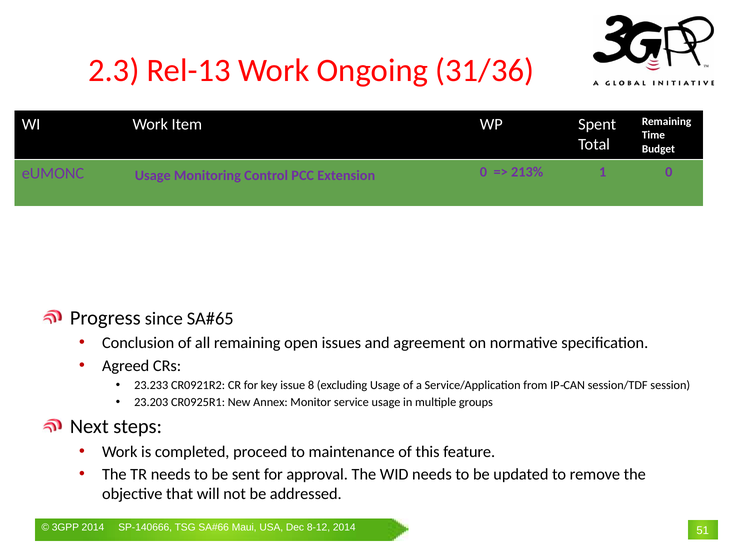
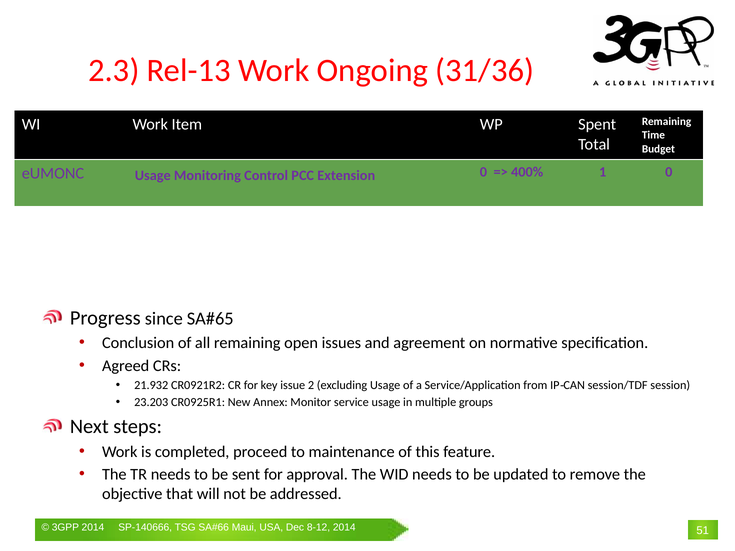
213%: 213% -> 400% (527, 172)
23.233: 23.233 -> 21.932 (151, 385)
8: 8 -> 2 (311, 385)
